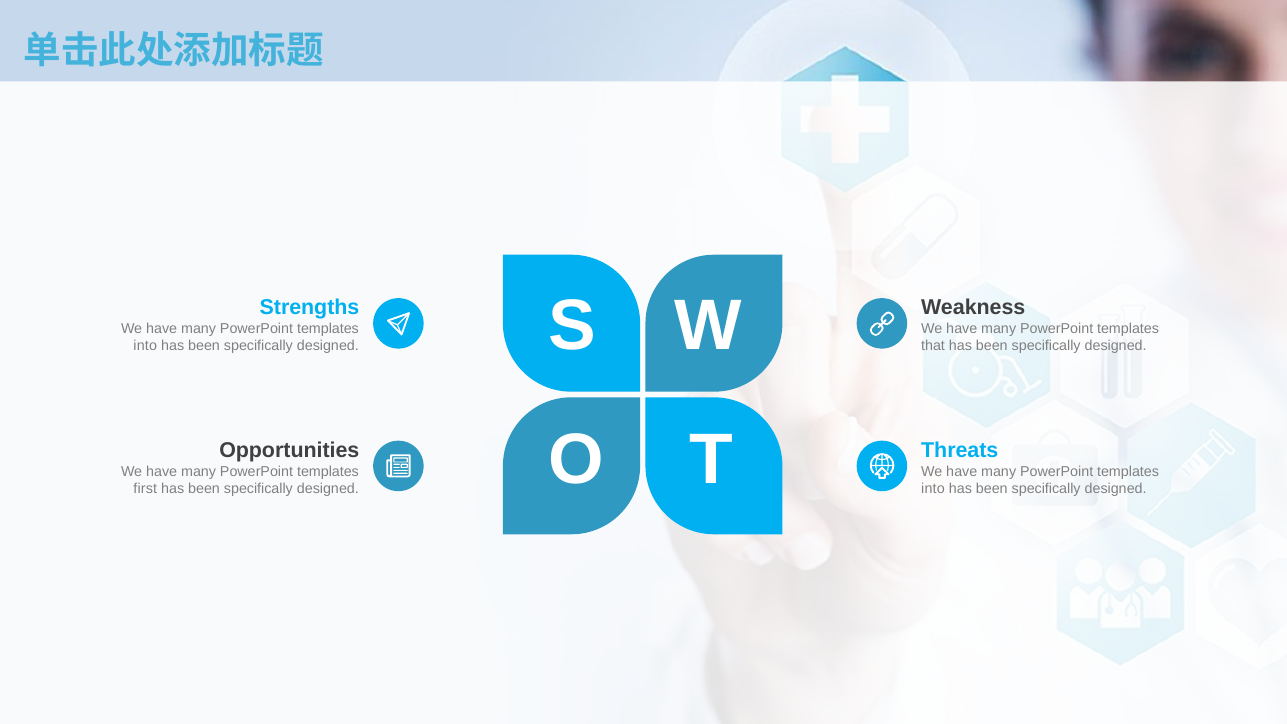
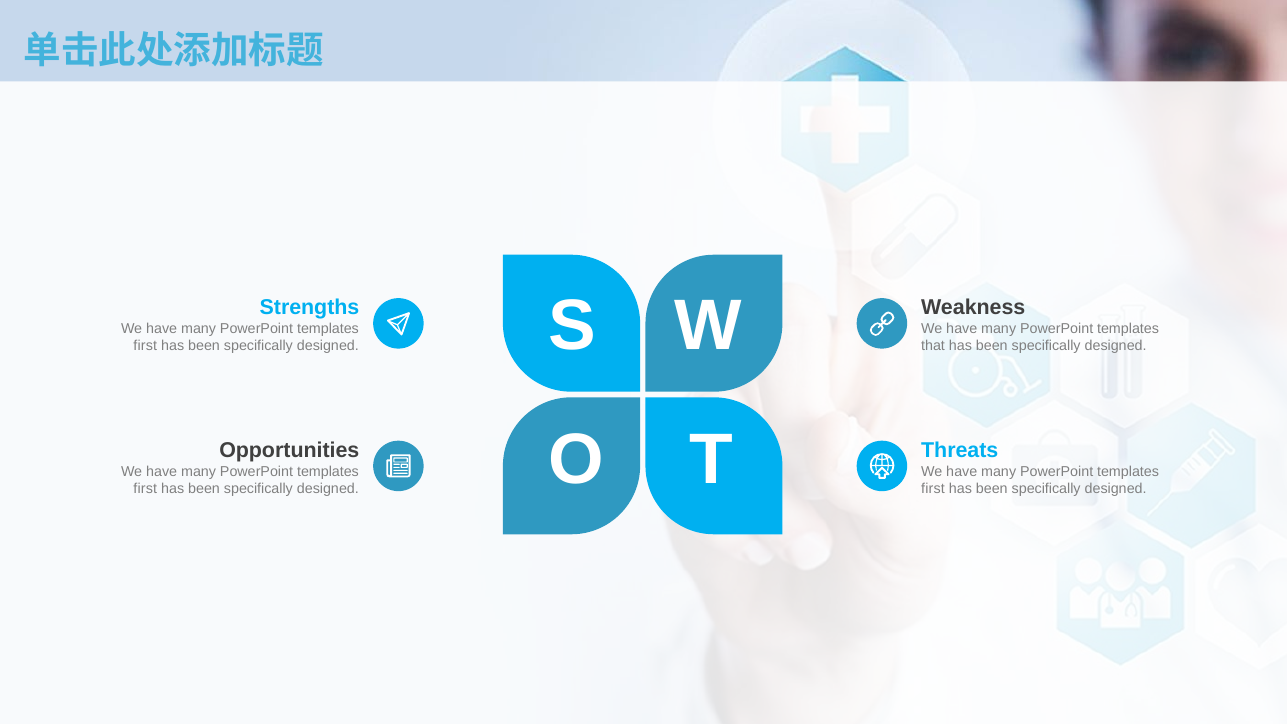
into: into -> first (145, 346)
into: into -> first (933, 489)
